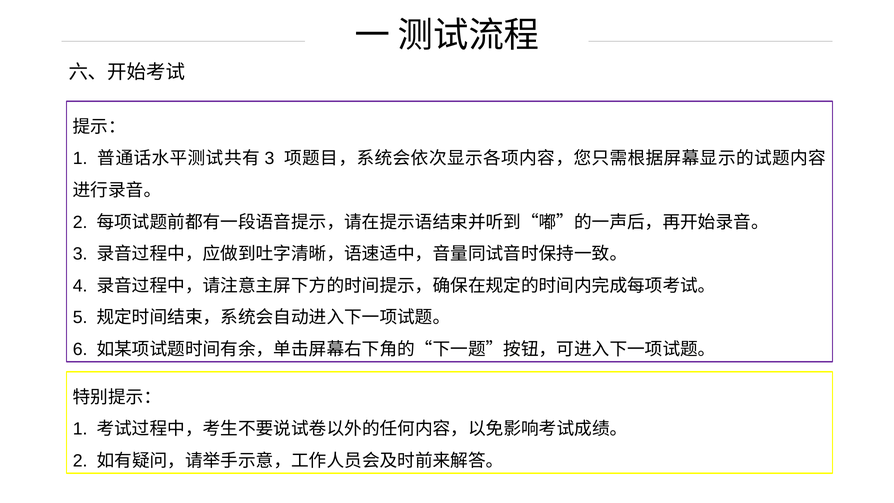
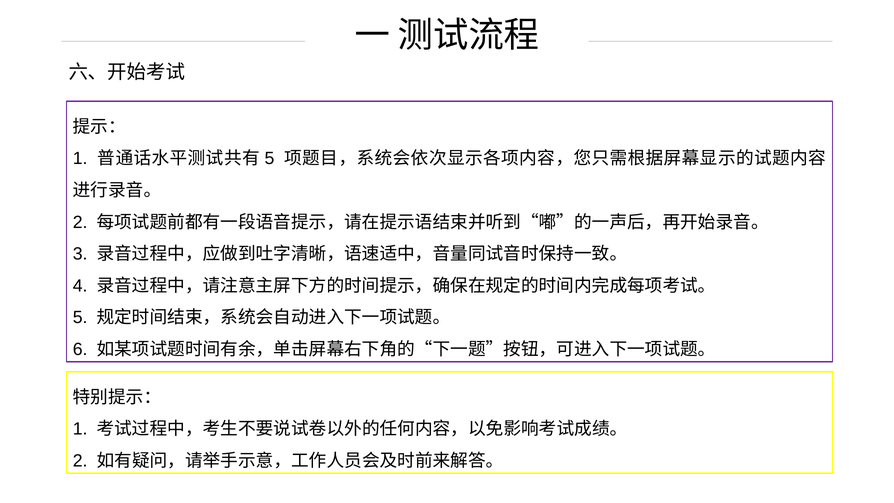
3: 3 -> 5 (269, 159)
